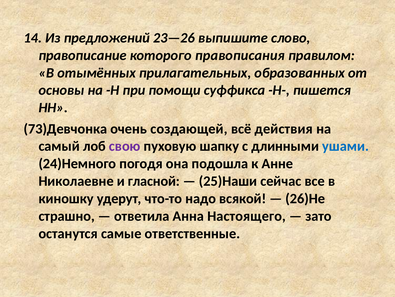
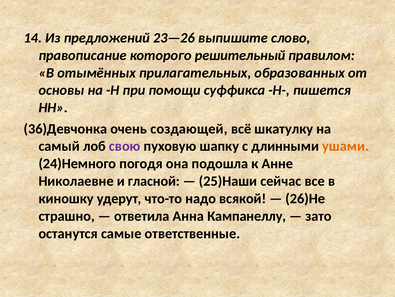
правописания: правописания -> решительный (240, 55)
73)Девчонка: 73)Девчонка -> 36)Девчонка (65, 128)
действия: действия -> шкатулку (284, 128)
ушами colour: blue -> orange (346, 146)
Настоящего: Настоящего -> Кампанеллу (247, 216)
